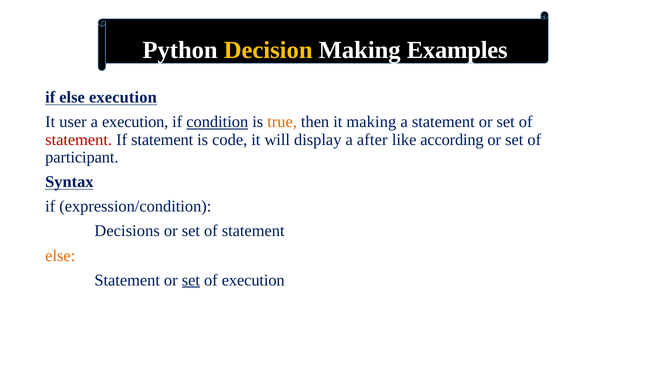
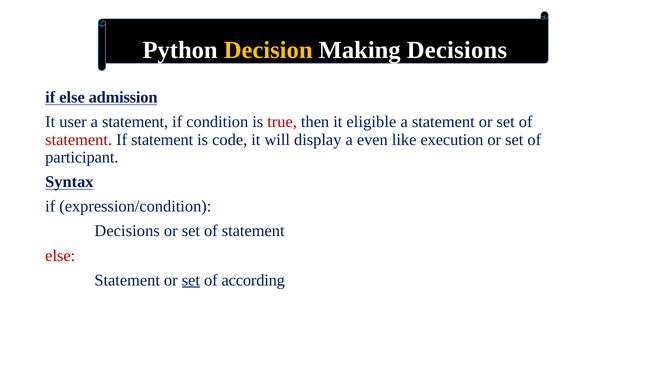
Making Examples: Examples -> Decisions (457, 50)
else execution: execution -> admission (123, 97)
execution: execution -> statement (135, 122)
condition underline: present -> none (217, 122)
true colour: orange -> red (282, 122)
it making: making -> eligible (371, 122)
after: after -> even (372, 140)
according: according -> execution (452, 140)
else colour: orange -> red (60, 256)
of execution: execution -> according (253, 280)
